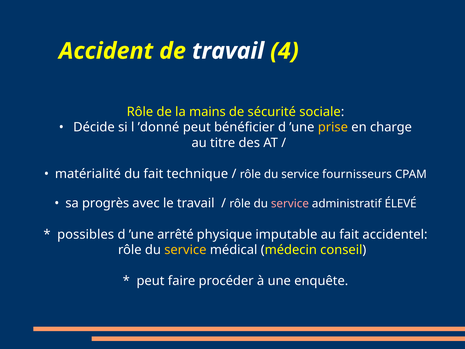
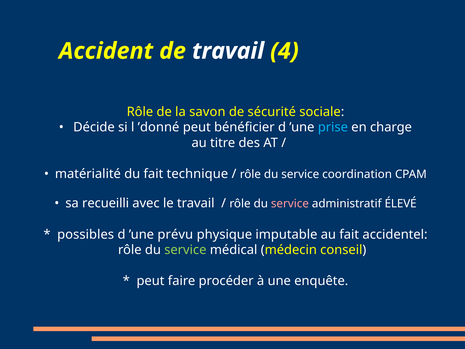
mains: mains -> savon (207, 112)
prise colour: yellow -> light blue (333, 127)
fournisseurs: fournisseurs -> coordination (357, 174)
progrès: progrès -> recueilli (106, 203)
arrêté: arrêté -> prévu (175, 234)
service colour: yellow -> light green (185, 250)
